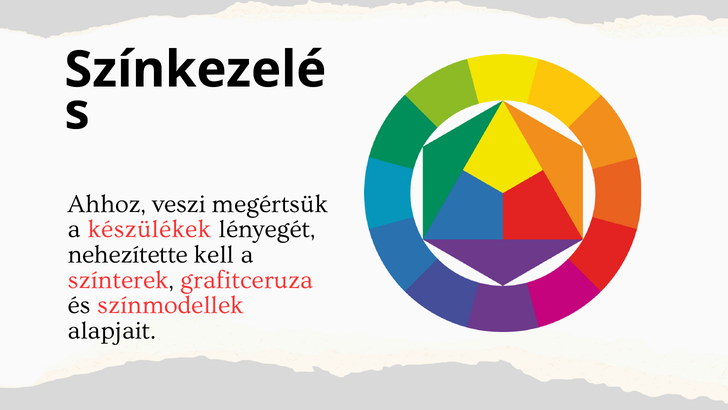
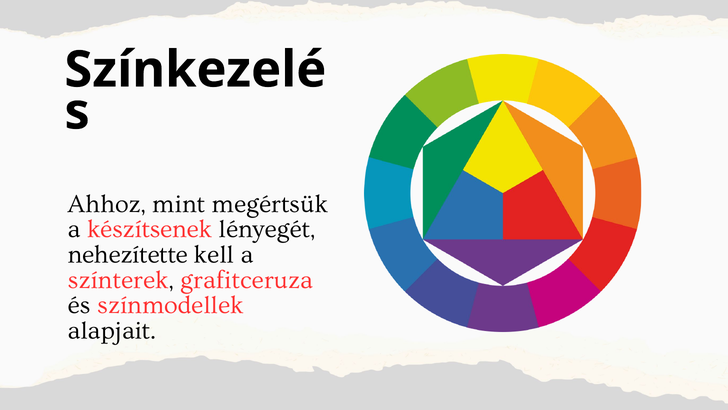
veszi: veszi -> mint (179, 204)
készülékek: készülékek -> készítsenek (150, 229)
